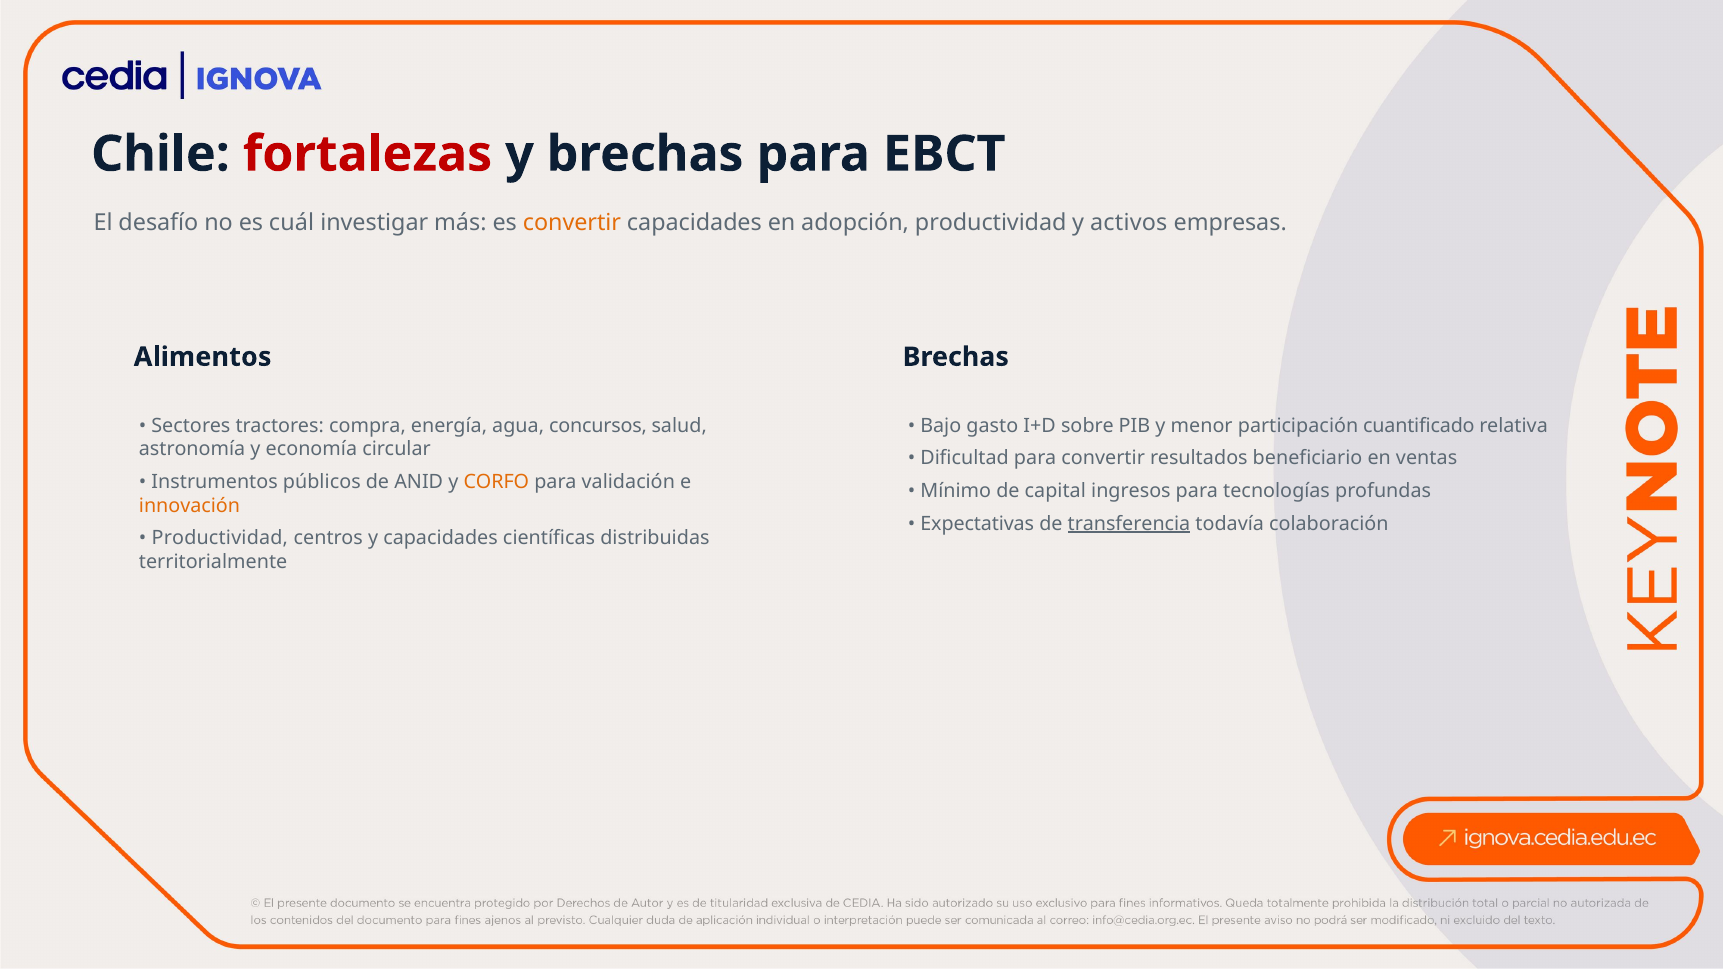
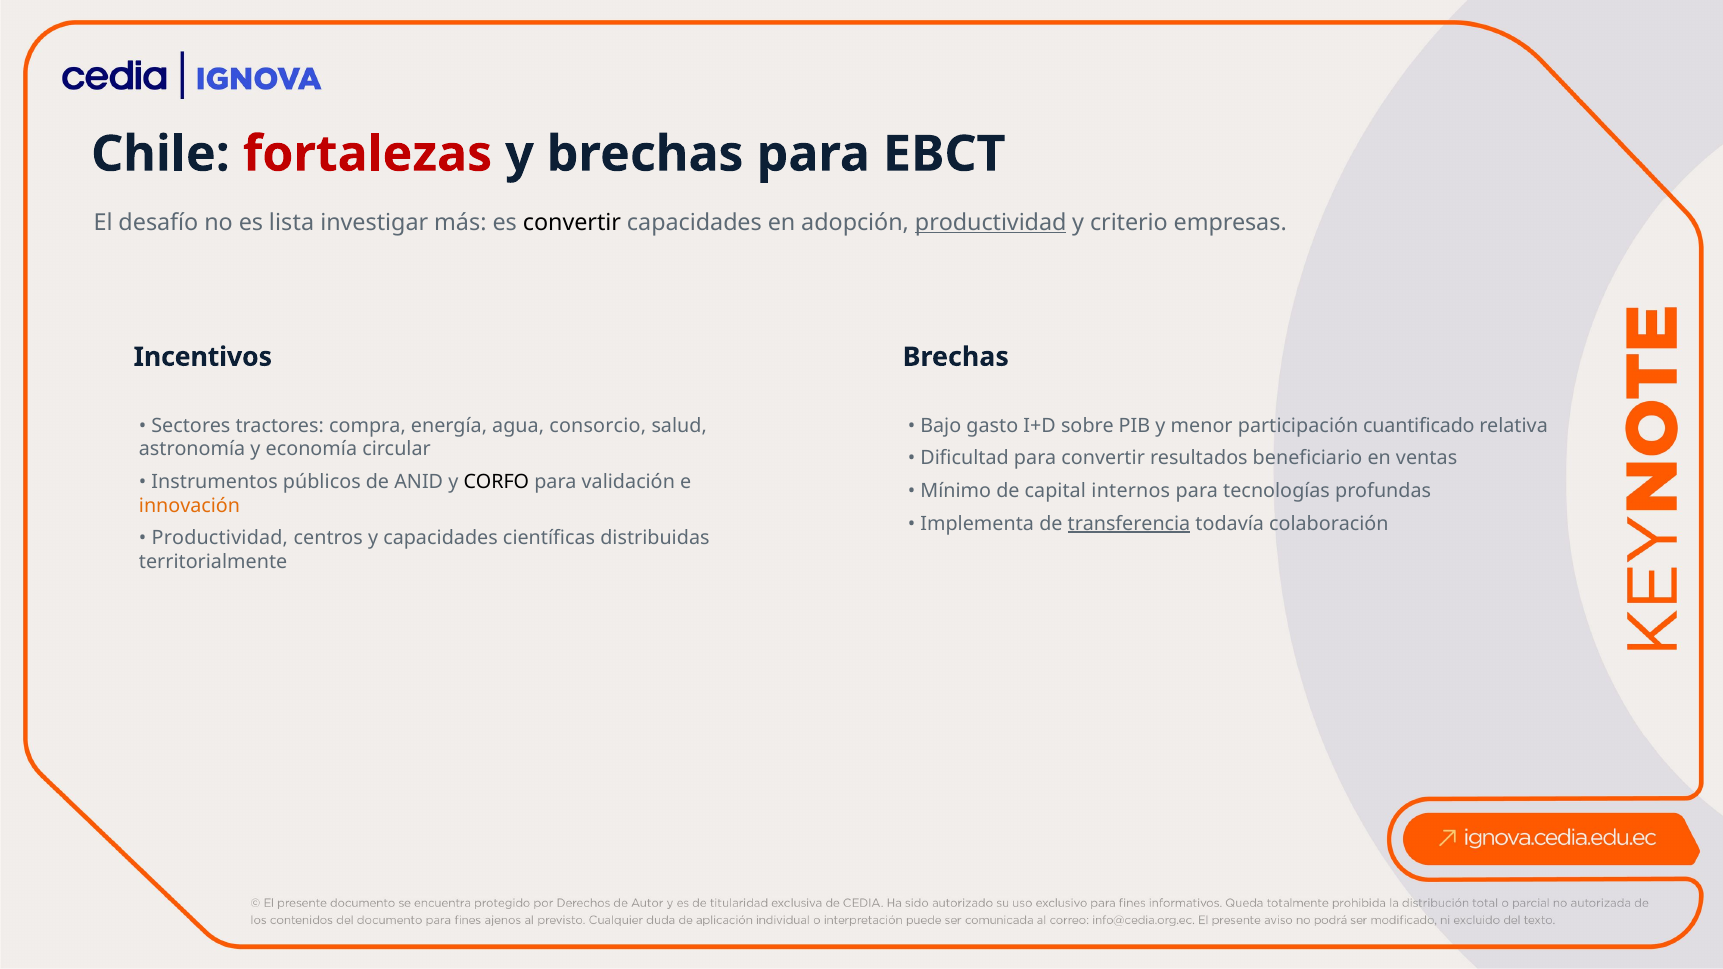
cuál: cuál -> lista (292, 223)
convertir colour: orange -> black (572, 223)
productividad underline: none -> present (991, 223)
activos: activos -> criterio (1129, 223)
Alimentos: Alimentos -> Incentivos (203, 357)
concursos: concursos -> consorcio (598, 426)
CORFO colour: orange -> black (496, 482)
ingresos: ingresos -> internos (1131, 491)
Expectativas: Expectativas -> Implementa (977, 524)
